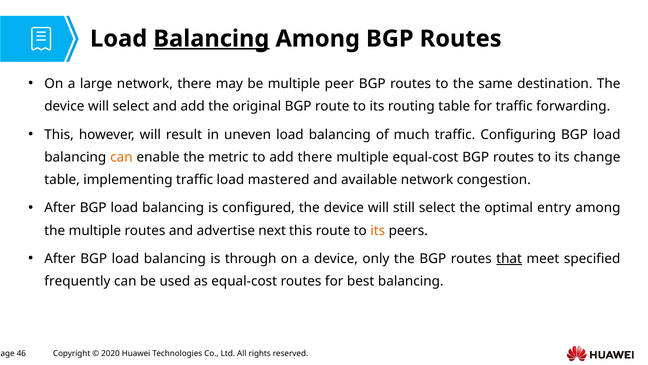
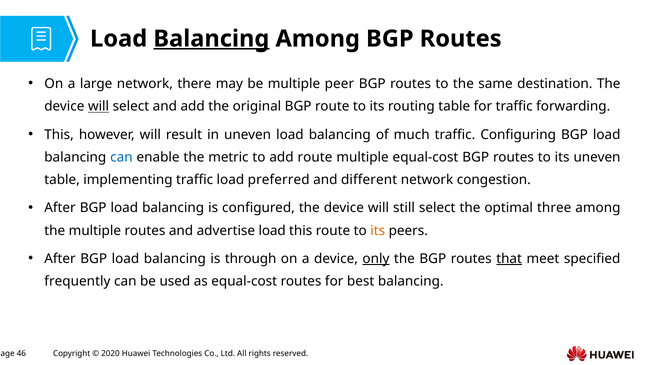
will underline: none -> present (99, 106)
can colour: orange -> blue (121, 157)
add there: there -> route (315, 157)
its change: change -> uneven (597, 157)
mastered: mastered -> preferred (279, 180)
available: available -> different (369, 180)
entry: entry -> three (554, 208)
advertise next: next -> load (272, 230)
only underline: none -> present (376, 258)
